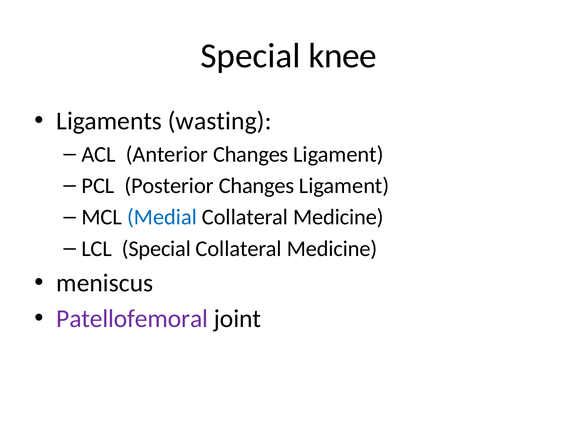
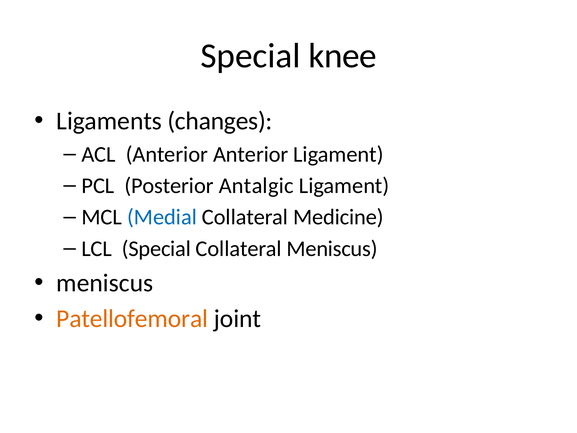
wasting: wasting -> changes (220, 121)
Anterior Changes: Changes -> Anterior (251, 154)
Posterior Changes: Changes -> Antalgic (256, 186)
Medicine: Medicine -> Meniscus (332, 248)
Patellofemoral colour: purple -> orange (132, 319)
